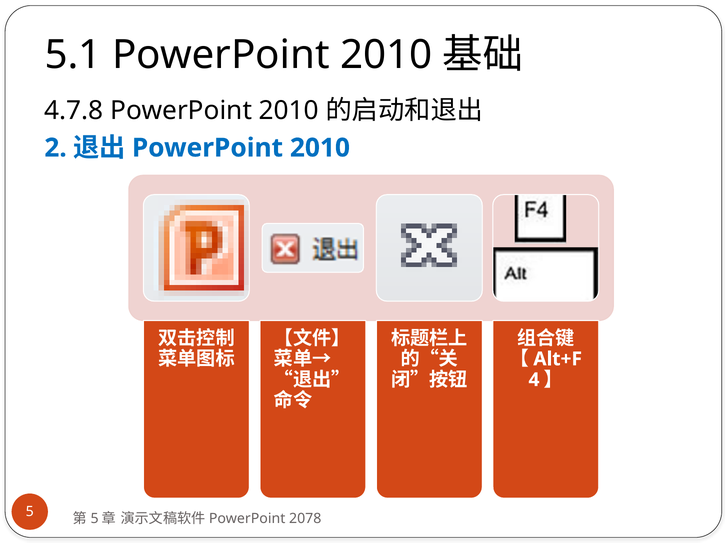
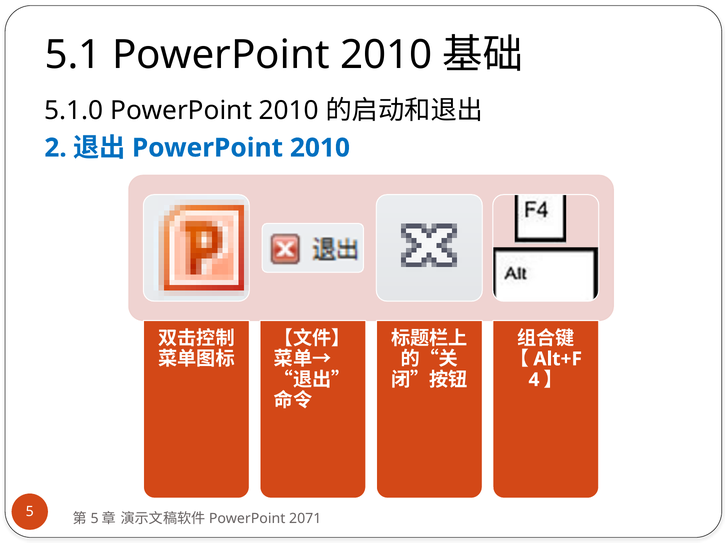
4.7.8: 4.7.8 -> 5.1.0 (74, 111)
2078: 2078 -> 2071 (305, 519)
